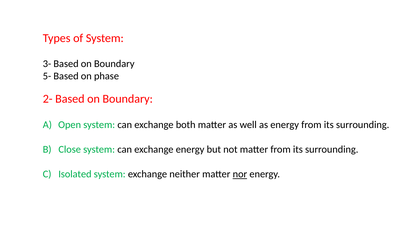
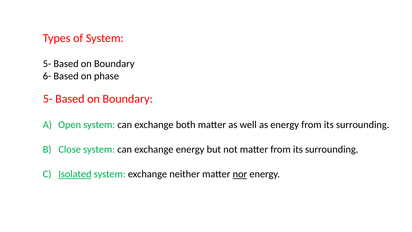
3-: 3- -> 5- (47, 64)
5-: 5- -> 6- (47, 76)
2-: 2- -> 5- (48, 99)
Isolated underline: none -> present (75, 174)
